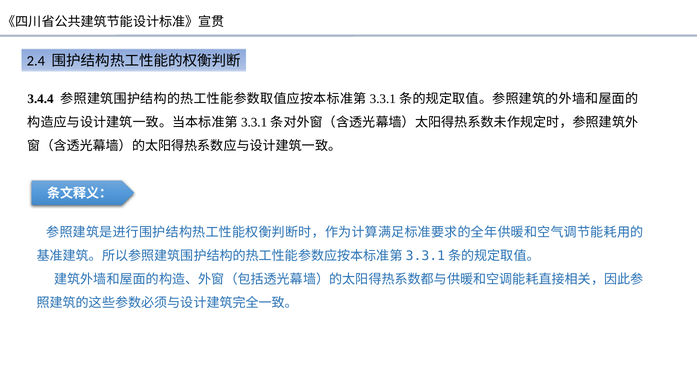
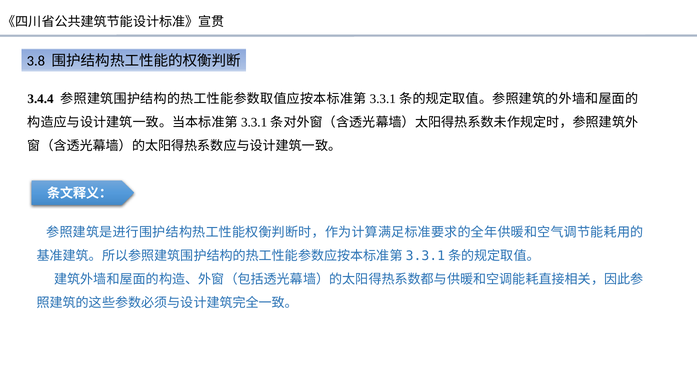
2.4: 2.4 -> 3.8 (36, 61)
